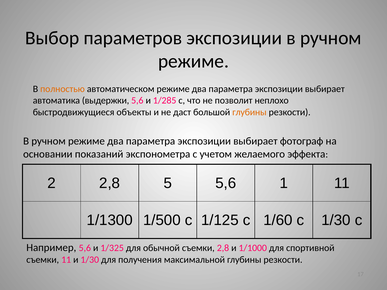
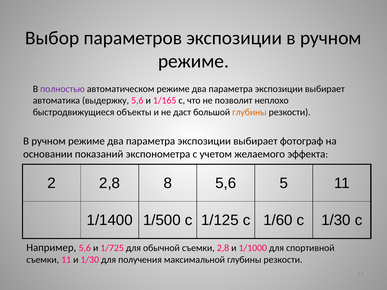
полностью colour: orange -> purple (62, 89)
выдержки: выдержки -> выдержку (106, 101)
1/285: 1/285 -> 1/165 (165, 101)
5: 5 -> 8 (168, 183)
1: 1 -> 5 (284, 183)
1/1300: 1/1300 -> 1/1400 (110, 220)
1/325: 1/325 -> 1/725 (112, 248)
